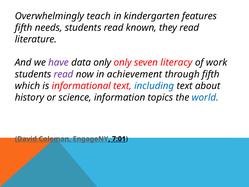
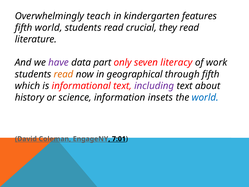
fifth needs: needs -> world (49, 28)
known: known -> crucial (141, 28)
data only: only -> part (102, 63)
read colour: purple -> orange (64, 74)
achievement: achievement -> geographical (135, 74)
including colour: blue -> purple (154, 86)
topics: topics -> insets (160, 97)
